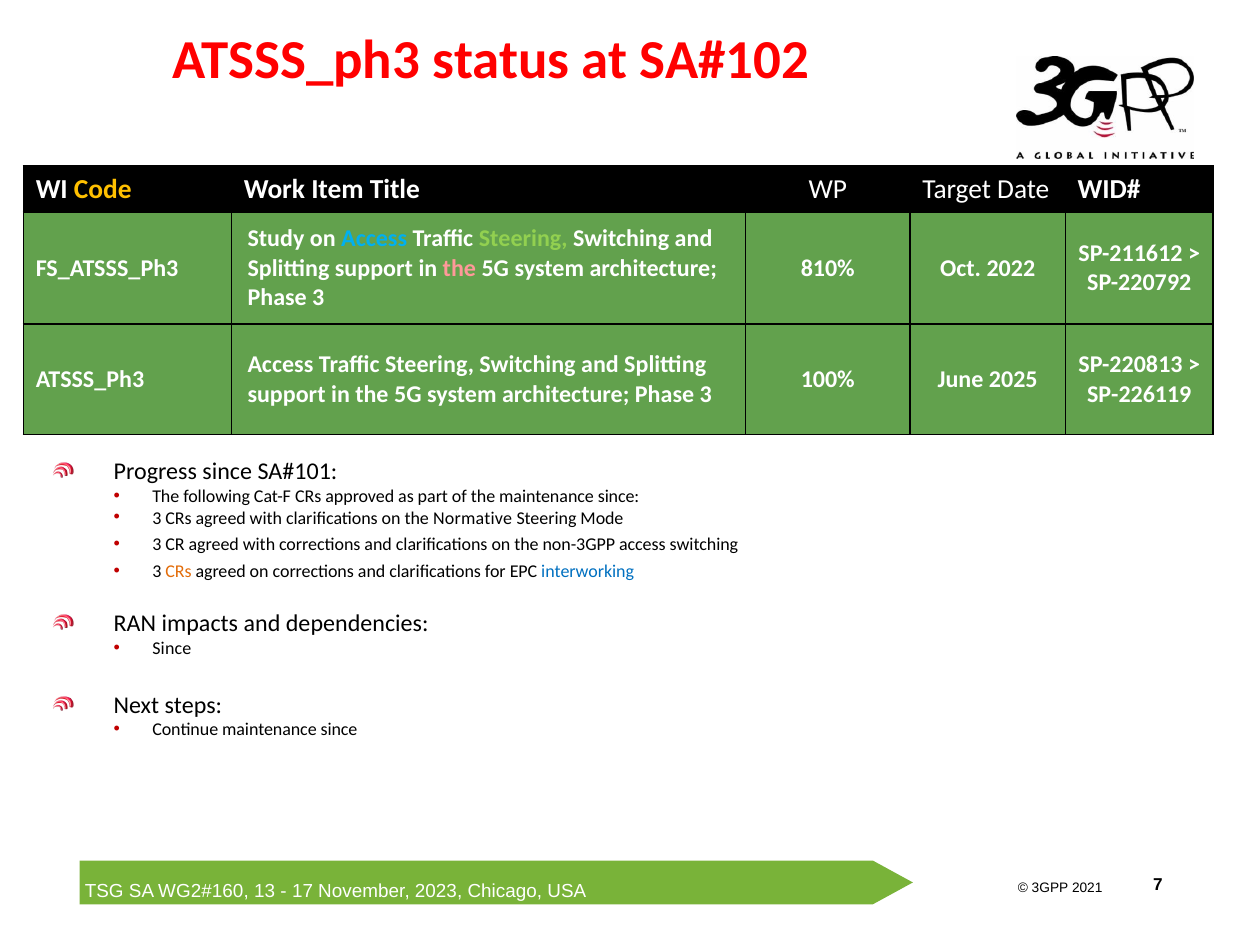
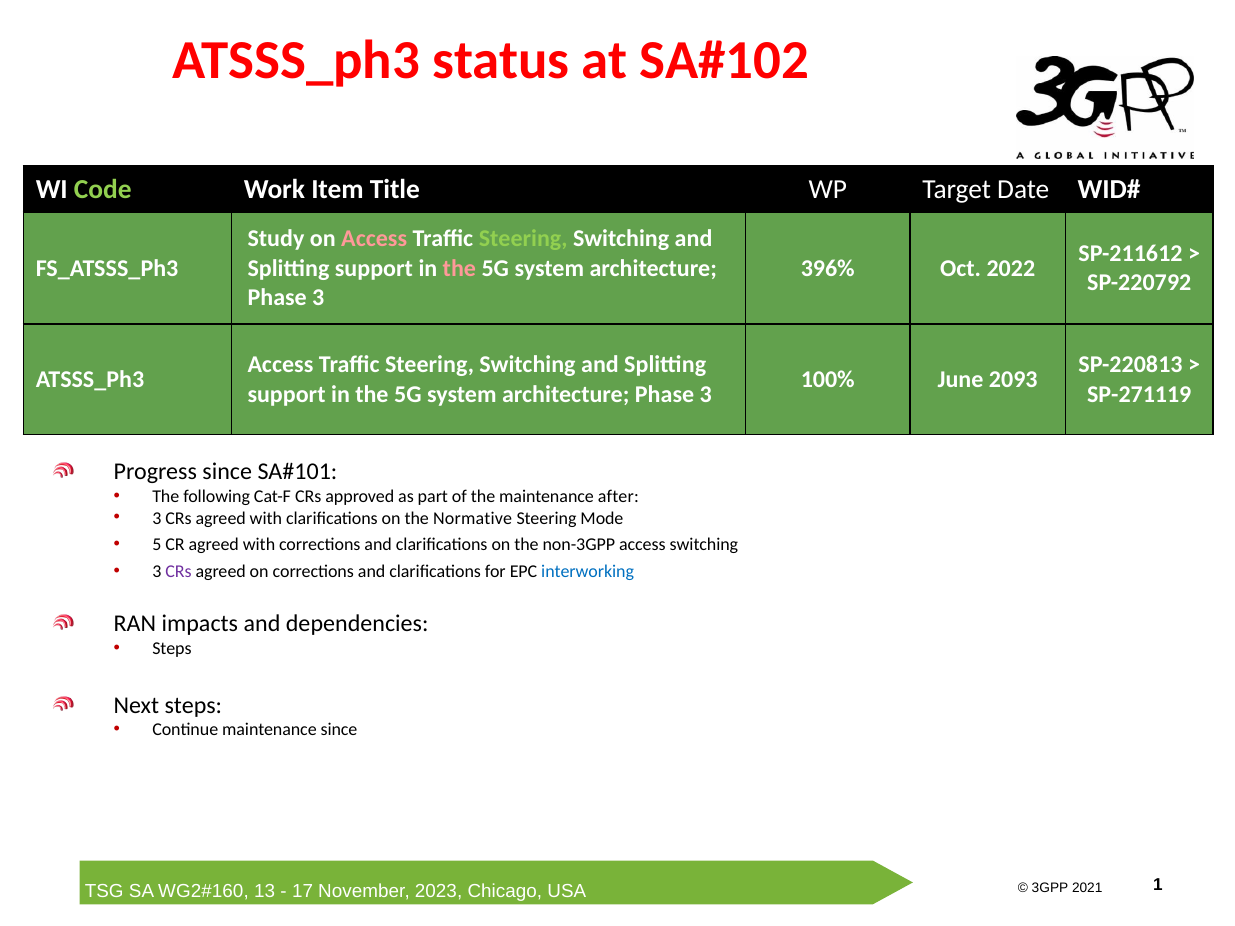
Code colour: yellow -> light green (103, 189)
Access colour: light blue -> pink (374, 239)
810%: 810% -> 396% (828, 268)
2025: 2025 -> 2093 (1013, 380)
SP-226119: SP-226119 -> SP-271119 (1139, 394)
the maintenance since: since -> after (618, 497)
3: 3 -> 5 (157, 545)
CRs colour: orange -> purple (178, 572)
Since: Since -> Steps (172, 649)
7: 7 -> 1 (1158, 886)
